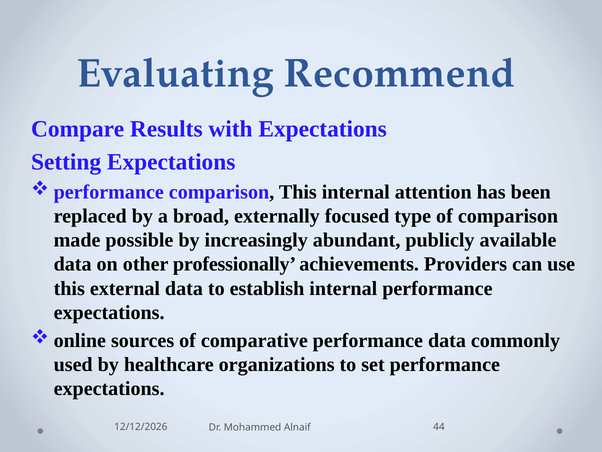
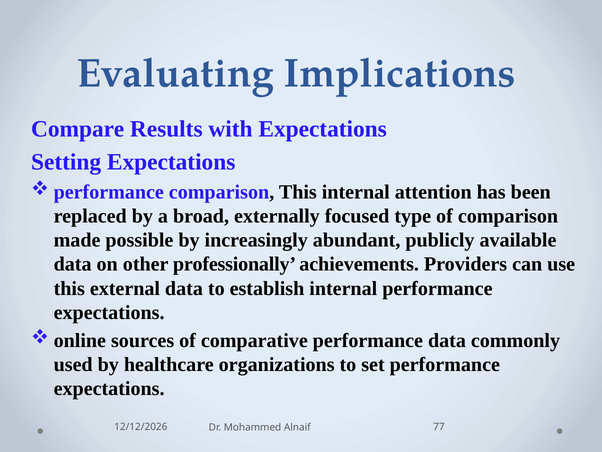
Recommend: Recommend -> Implications (400, 73)
44: 44 -> 77 (439, 426)
